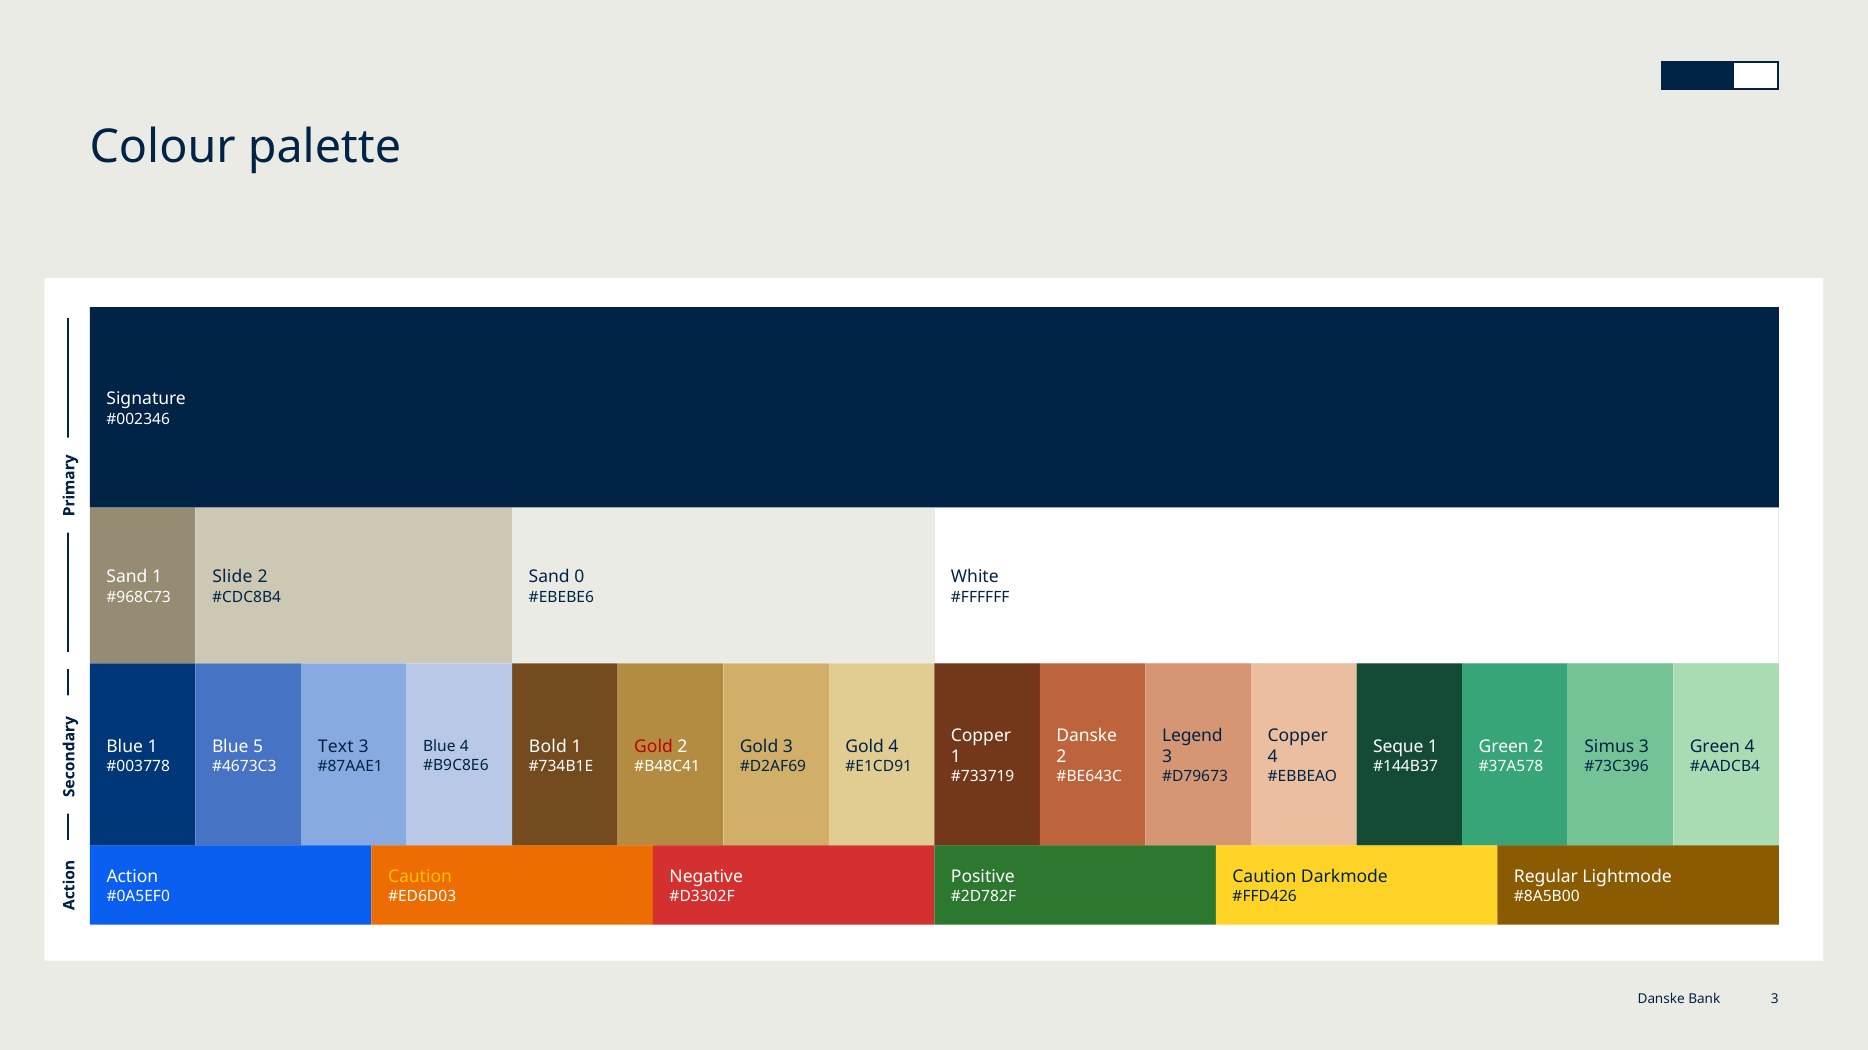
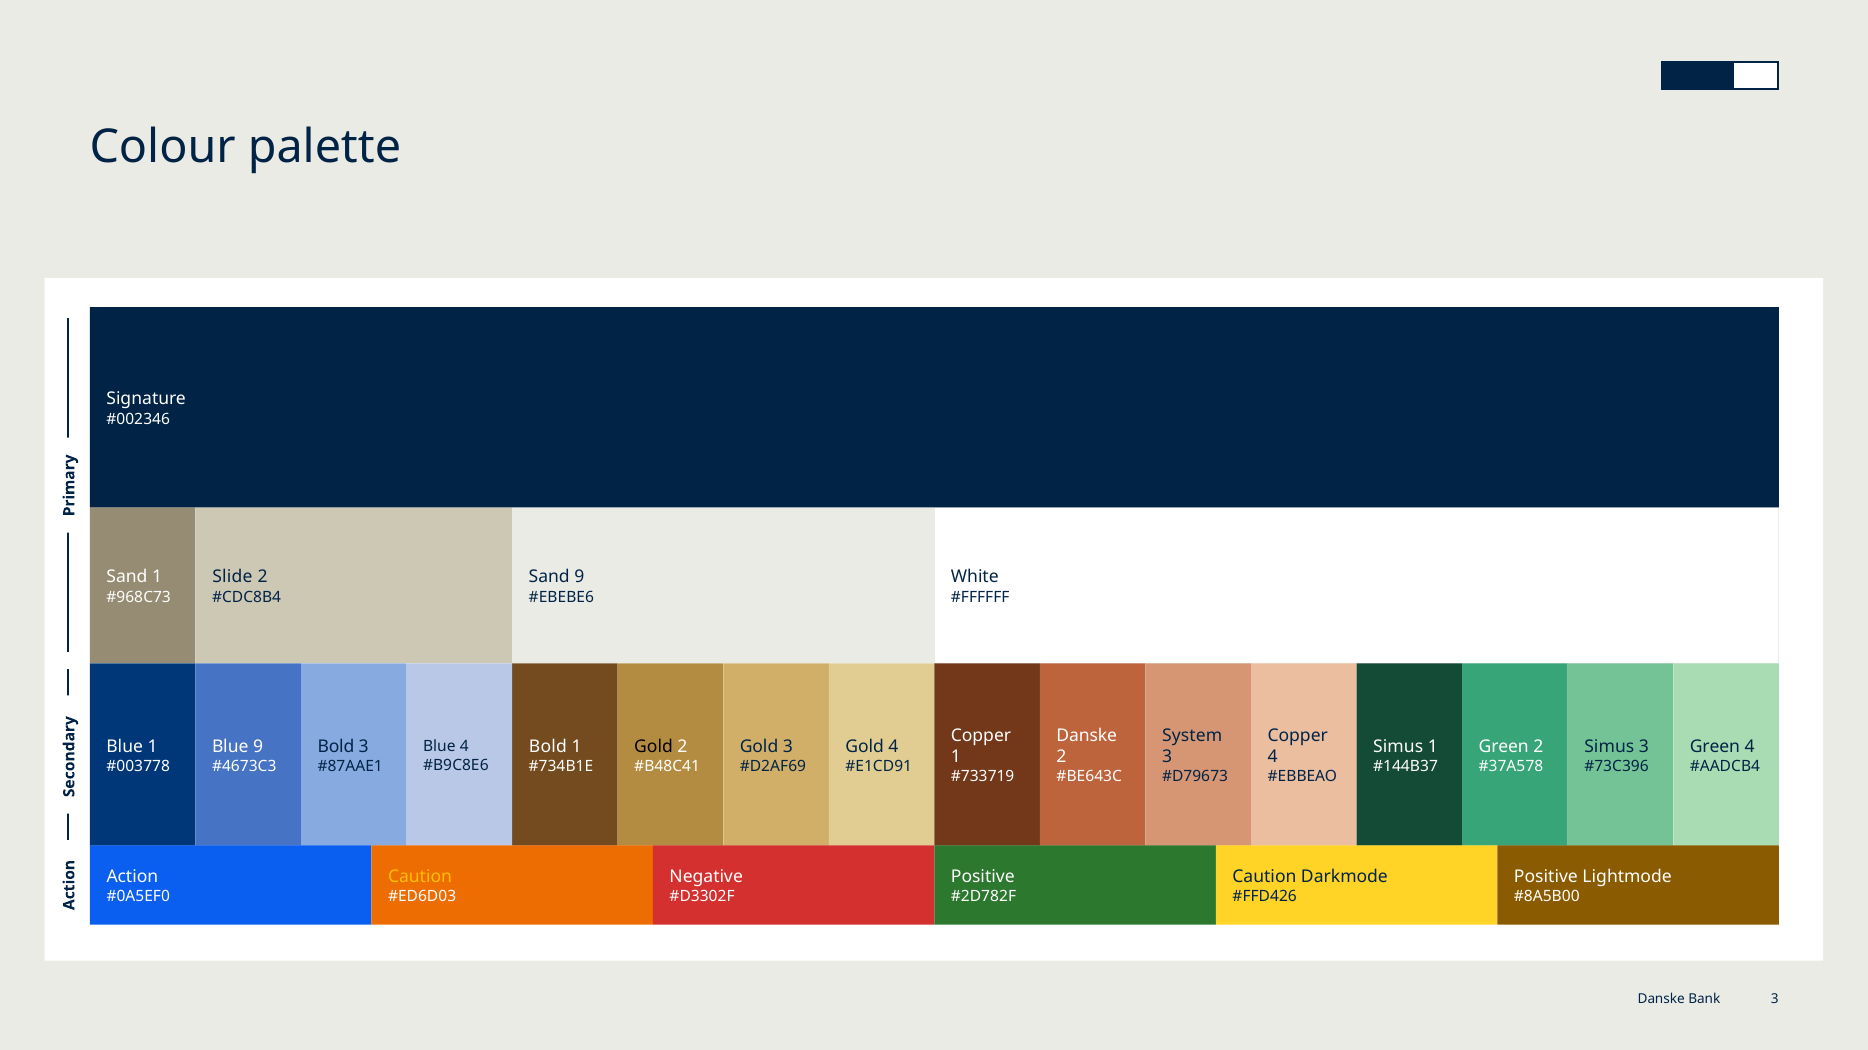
Sand 0: 0 -> 9 (579, 578)
Legend: Legend -> System (1192, 736)
Blue 5: 5 -> 9 (258, 747)
Text: Text -> Bold (336, 747)
Gold colour: red -> black (654, 747)
Seque: Seque -> Simus (1398, 747)
Regular: Regular -> Positive (1546, 878)
